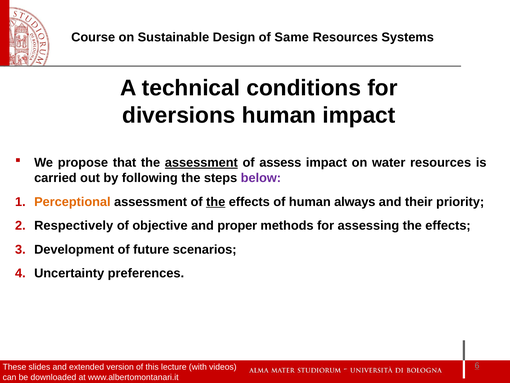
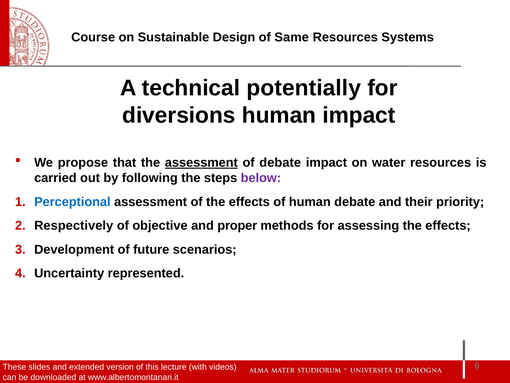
conditions: conditions -> potentially (304, 88)
of assess: assess -> debate (280, 162)
Perceptional colour: orange -> blue (72, 202)
the underline: present -> none (216, 202)
human always: always -> debate (355, 202)
preferences: preferences -> represented (146, 273)
